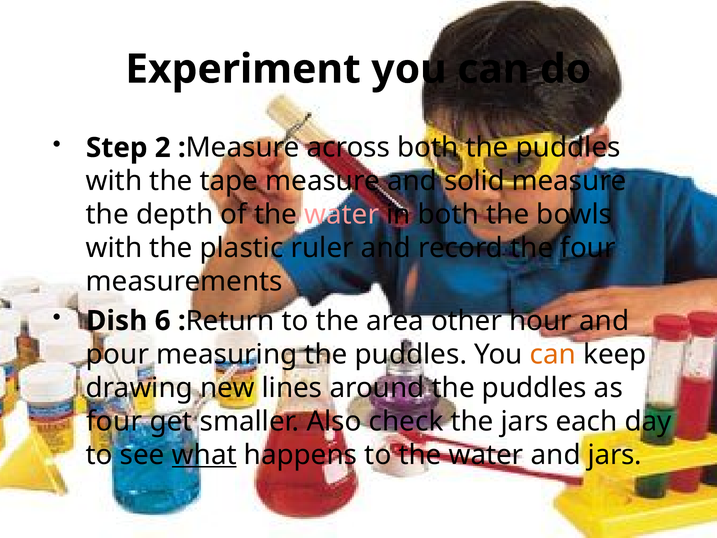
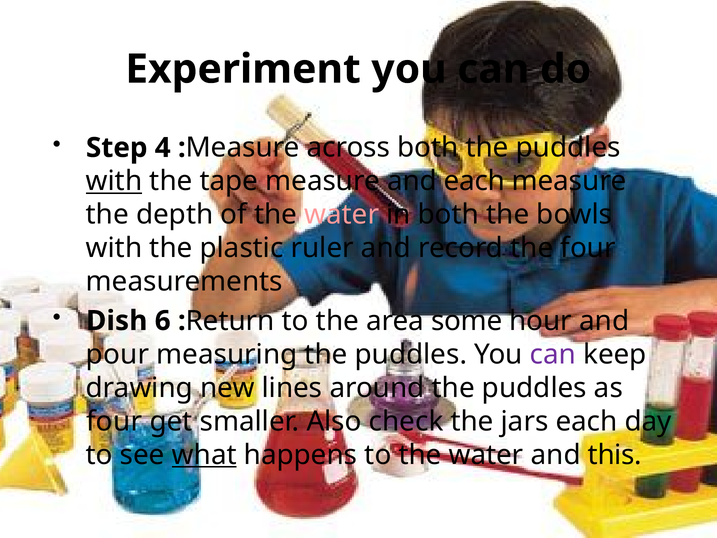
2: 2 -> 4 (163, 148)
with underline: none -> present (114, 181)
and solid: solid -> each (475, 181)
other: other -> some (467, 321)
can colour: orange -> purple (553, 354)
and jars: jars -> this (615, 455)
